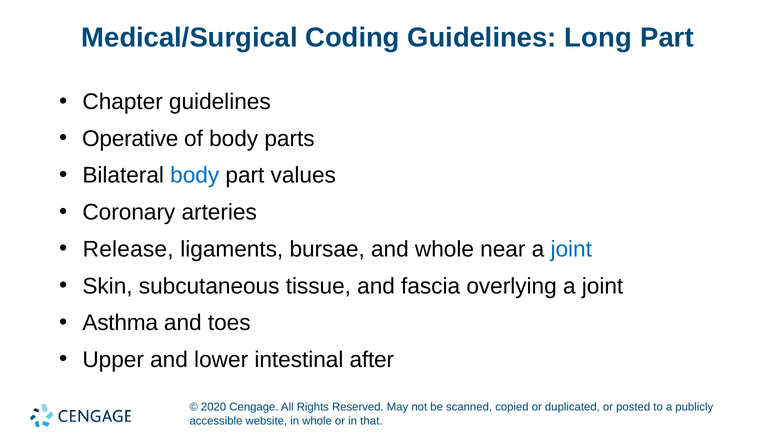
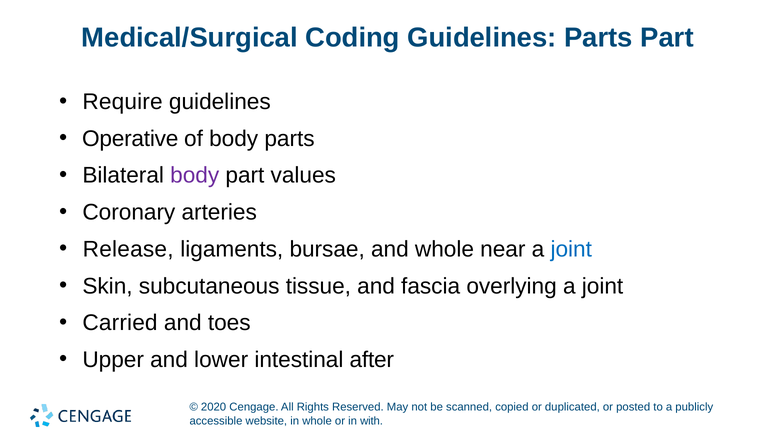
Guidelines Long: Long -> Parts (598, 38)
Chapter: Chapter -> Require (123, 102)
body colour: blue -> purple (195, 176)
Asthma: Asthma -> Carried (120, 323)
that: that -> with (372, 421)
